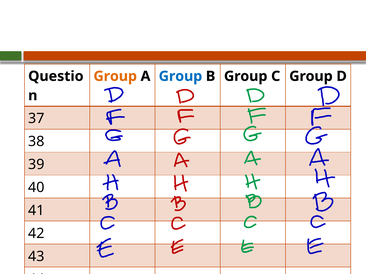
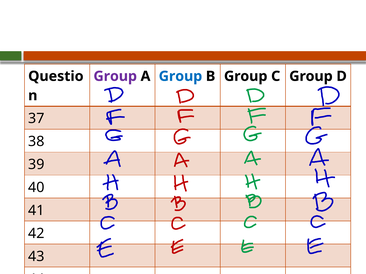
Group colour: orange -> purple (115, 76)
